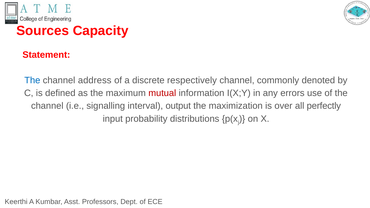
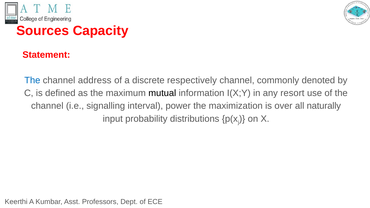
mutual colour: red -> black (162, 93)
errors: errors -> resort (292, 93)
output: output -> power (178, 106)
perfectly: perfectly -> naturally (324, 106)
